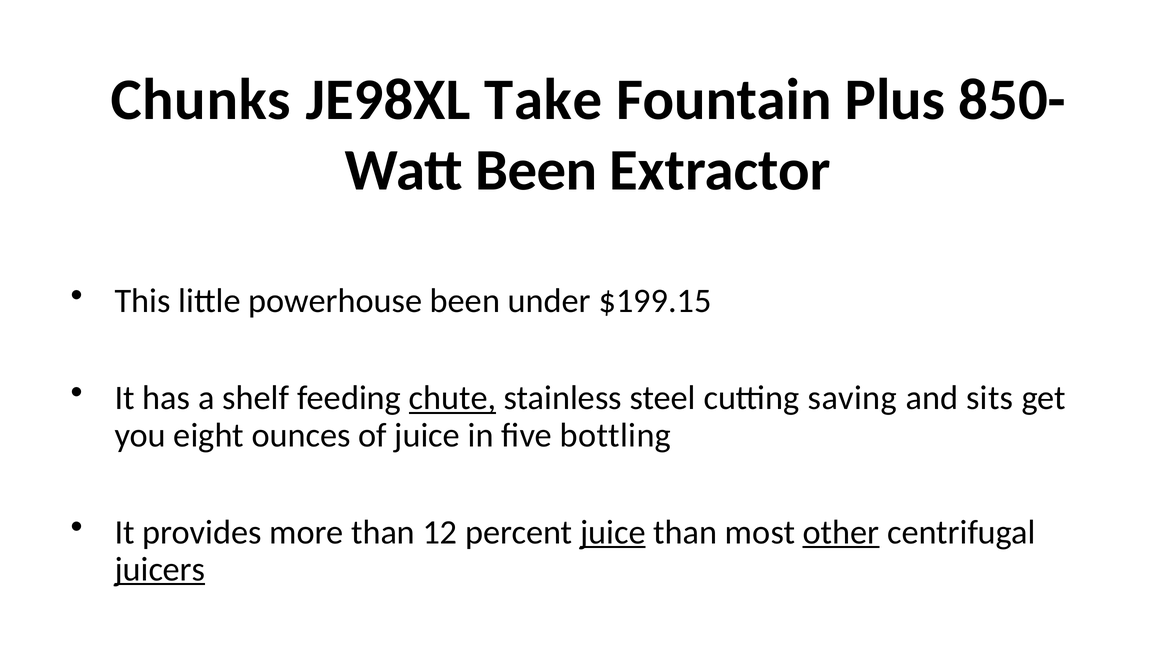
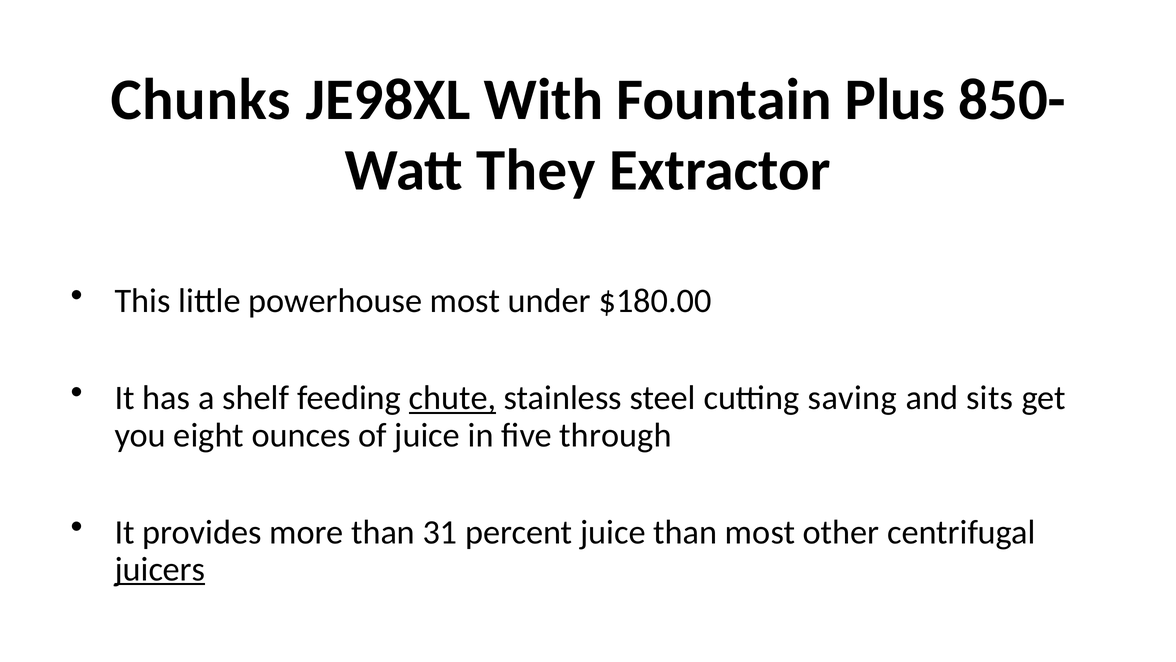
Take: Take -> With (544, 100)
Been: Been -> They (536, 170)
powerhouse been: been -> most (465, 301)
$199.15: $199.15 -> $180.00 (655, 301)
bottling: bottling -> through (616, 435)
12: 12 -> 31 (440, 532)
juice underline: present -> none (613, 532)
other underline: present -> none (841, 532)
